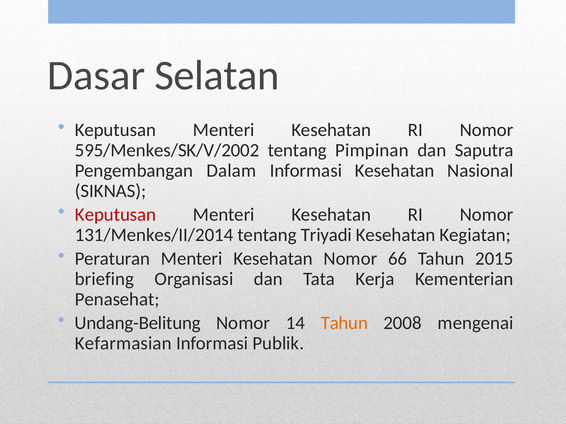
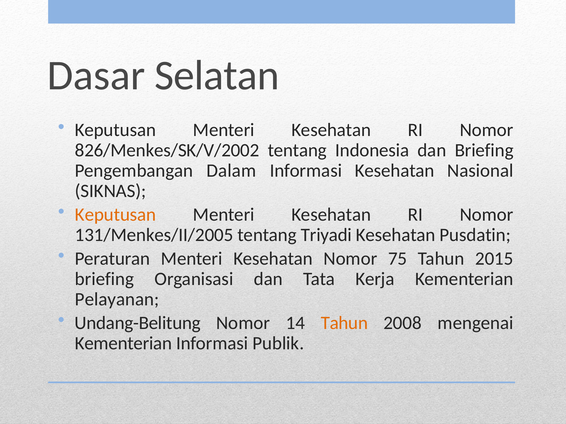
595/Menkes/SK/V/2002: 595/Menkes/SK/V/2002 -> 826/Menkes/SK/V/2002 (167, 150)
Pimpinan: Pimpinan -> Indonesia (372, 150)
dan Saputra: Saputra -> Briefing (484, 150)
Keputusan colour: red -> orange (116, 215)
131/Menkes/II/2014: 131/Menkes/II/2014 -> 131/Menkes/II/2005 (154, 235)
Kegiatan: Kegiatan -> Pusdatin (475, 235)
66: 66 -> 75 (398, 259)
Penasehat: Penasehat -> Pelayanan (117, 300)
Kefarmasian: Kefarmasian -> Kementerian (123, 344)
